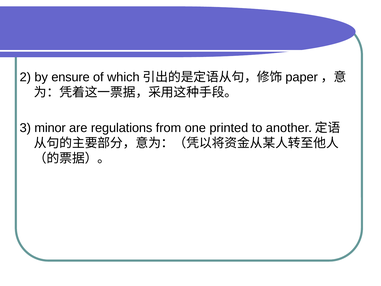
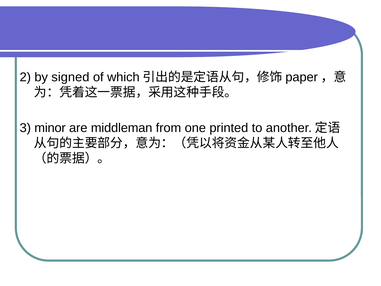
ensure: ensure -> signed (70, 77)
regulations: regulations -> middleman (122, 128)
